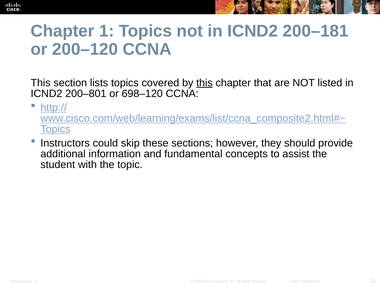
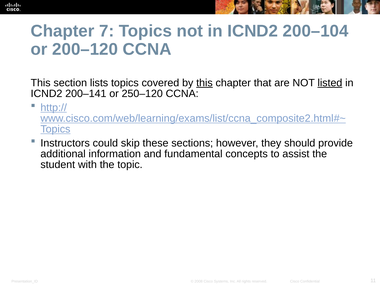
1: 1 -> 7 (107, 31)
200–181: 200–181 -> 200–104 (316, 31)
listed underline: none -> present (330, 83)
200–801: 200–801 -> 200–141 (86, 94)
698–120: 698–120 -> 250–120 (142, 94)
